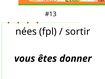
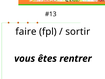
nées: nées -> faire (26, 31)
donner: donner -> rentrer (76, 58)
